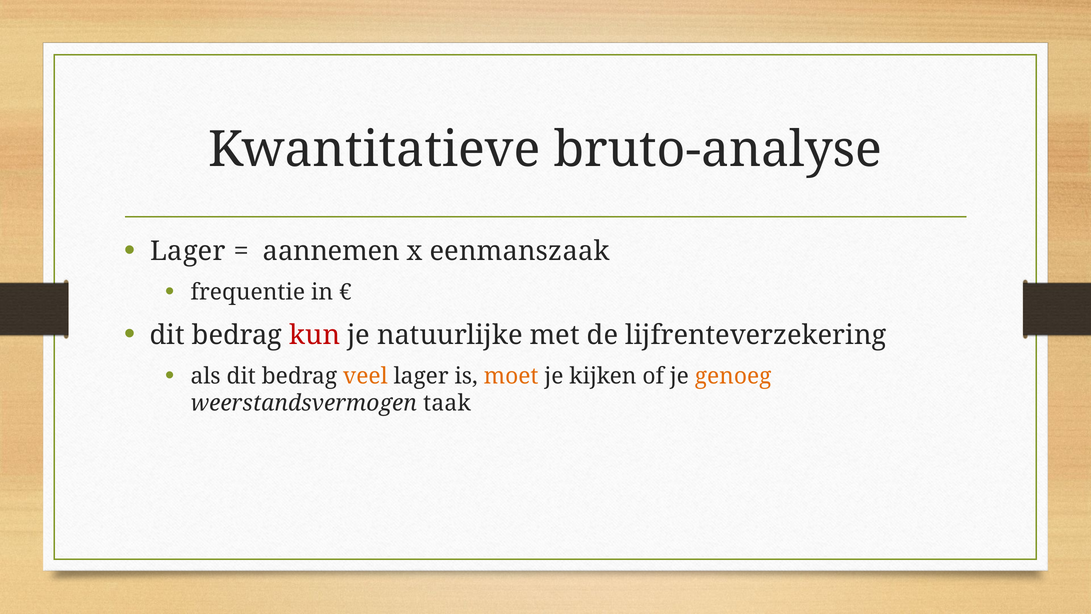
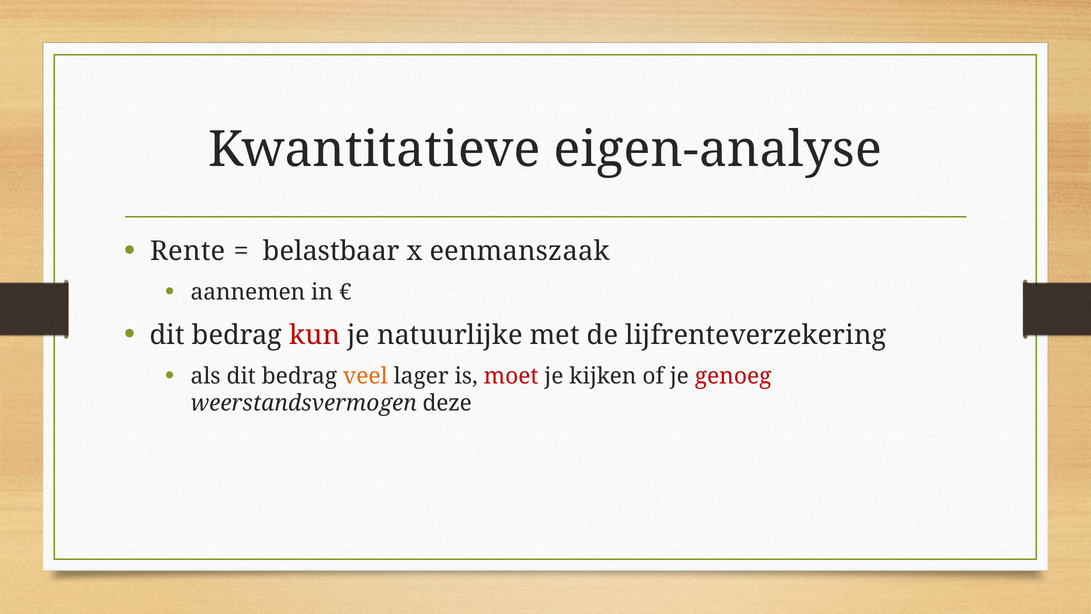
bruto-analyse: bruto-analyse -> eigen-analyse (718, 150)
Lager: Lager -> Rente (188, 251)
aannemen: aannemen -> belastbaar (331, 251)
frequentie: frequentie -> aannemen (248, 292)
moet colour: orange -> red (511, 376)
genoeg colour: orange -> red (733, 376)
taak: taak -> deze (447, 403)
